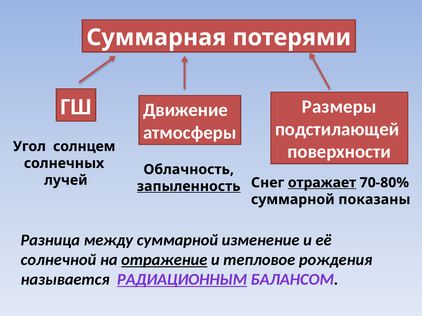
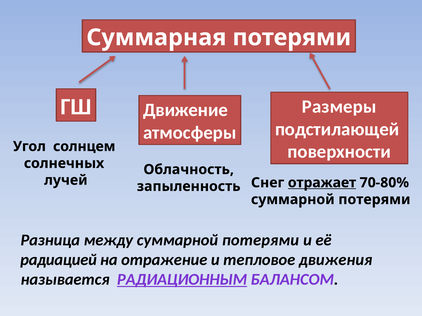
запыленность underline: present -> none (189, 187)
показаны: показаны -> потерями (374, 200)
между суммарной изменение: изменение -> потерями (261, 241)
солнечной: солнечной -> радиацией (59, 260)
отражение underline: present -> none (164, 260)
рождения: рождения -> движения (336, 260)
